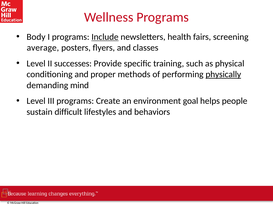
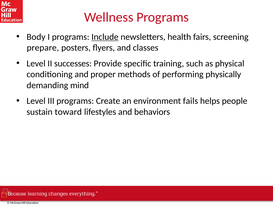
average: average -> prepare (43, 48)
physically underline: present -> none (223, 75)
goal: goal -> fails (190, 101)
difficult: difficult -> toward (68, 112)
